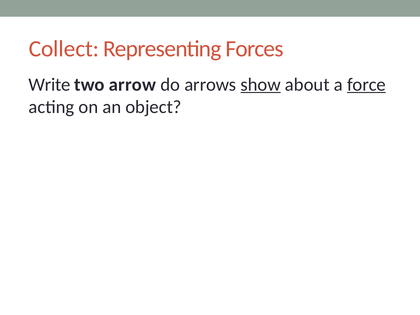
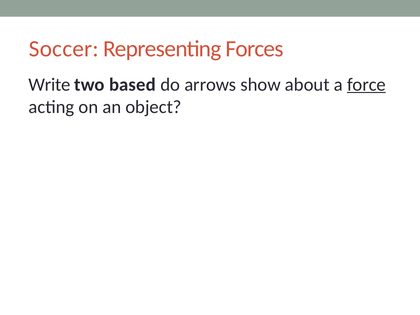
Collect: Collect -> Soccer (64, 49)
arrow: arrow -> based (132, 85)
show underline: present -> none (261, 85)
